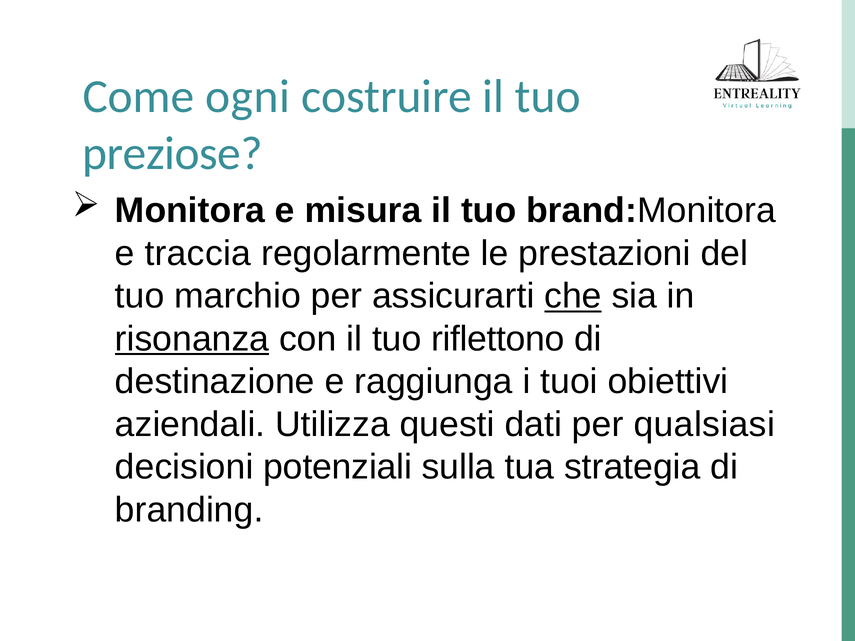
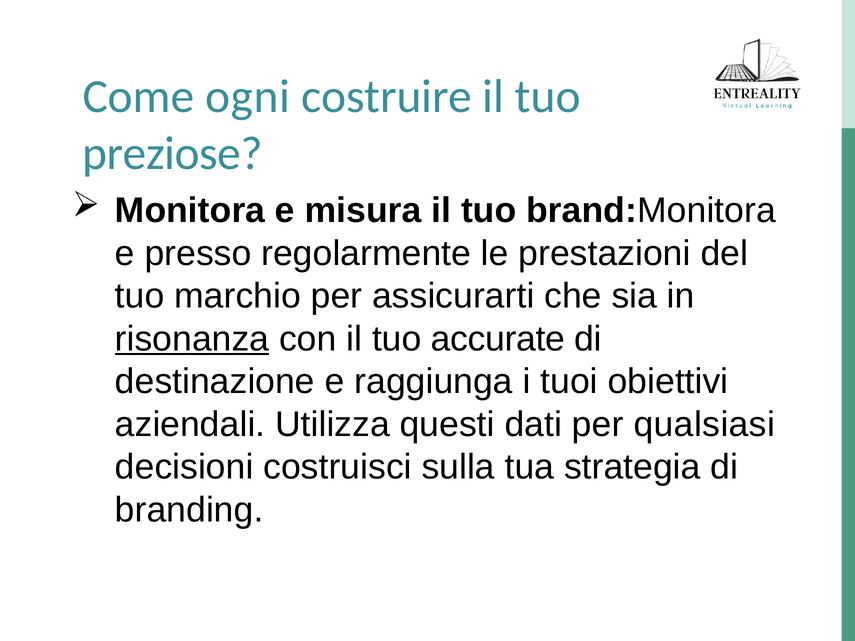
traccia: traccia -> presso (198, 253)
che underline: present -> none (573, 296)
riflettono: riflettono -> accurate (498, 339)
potenziali: potenziali -> costruisci (338, 467)
